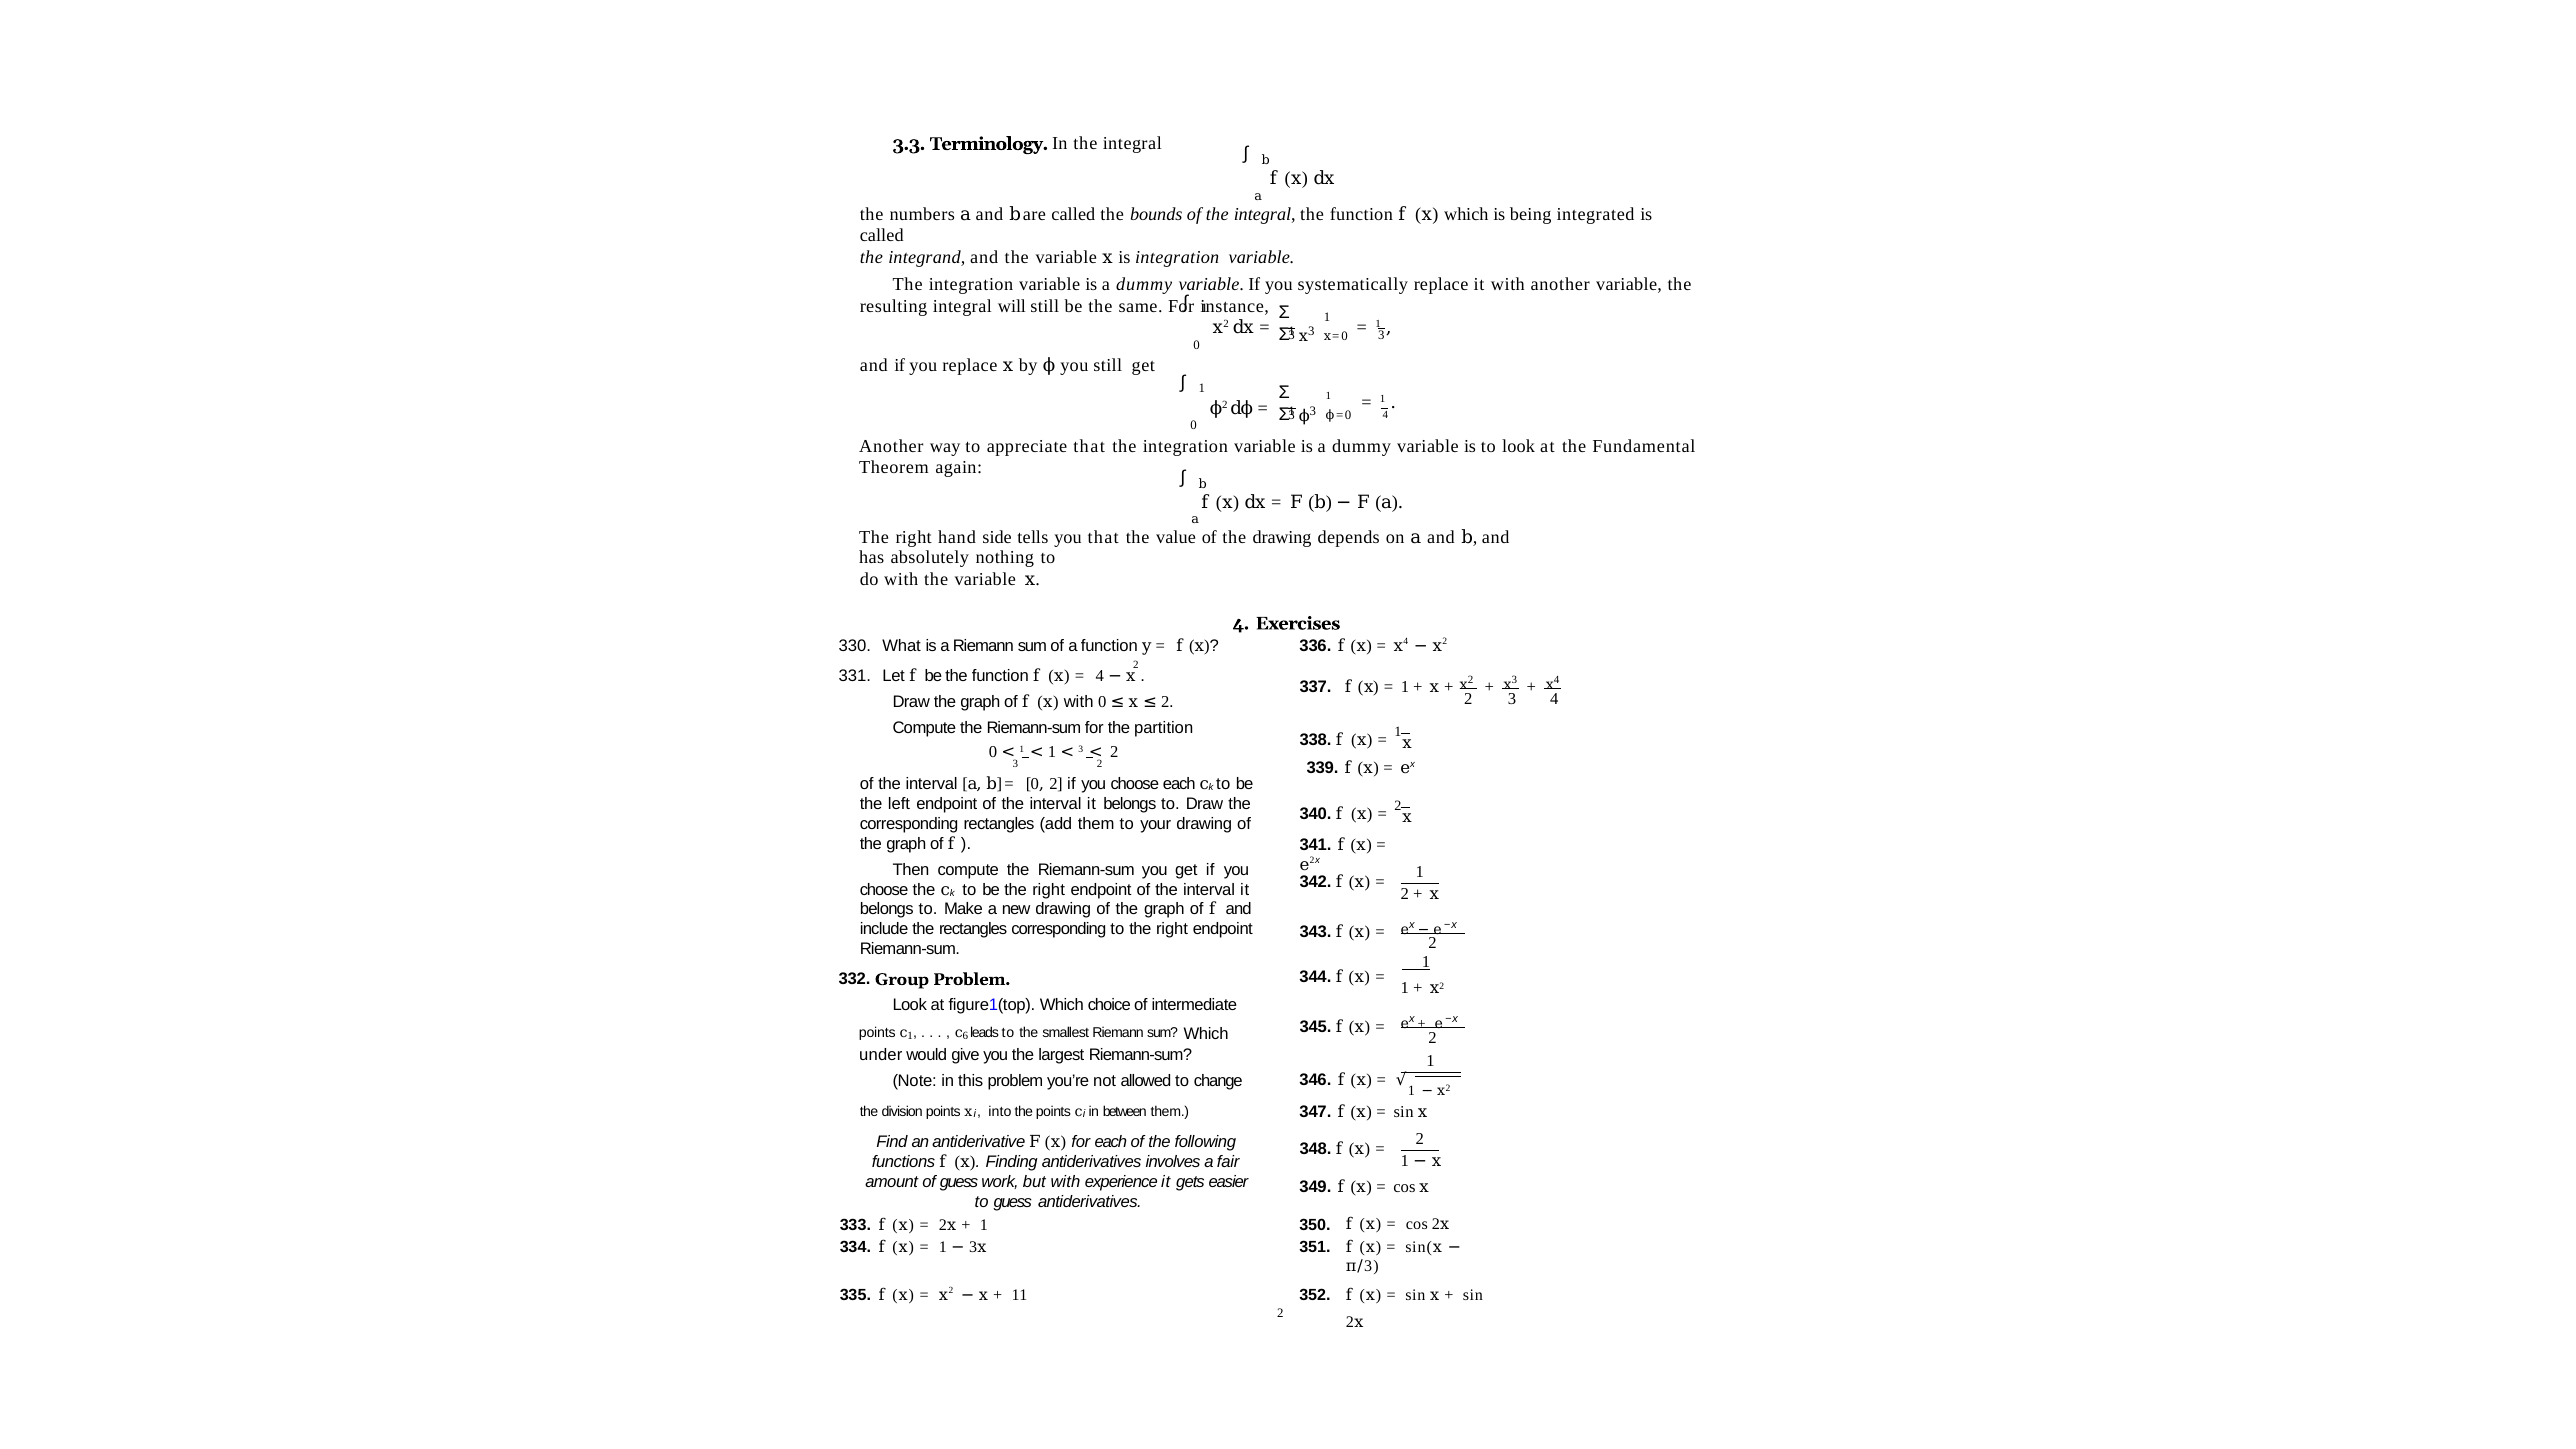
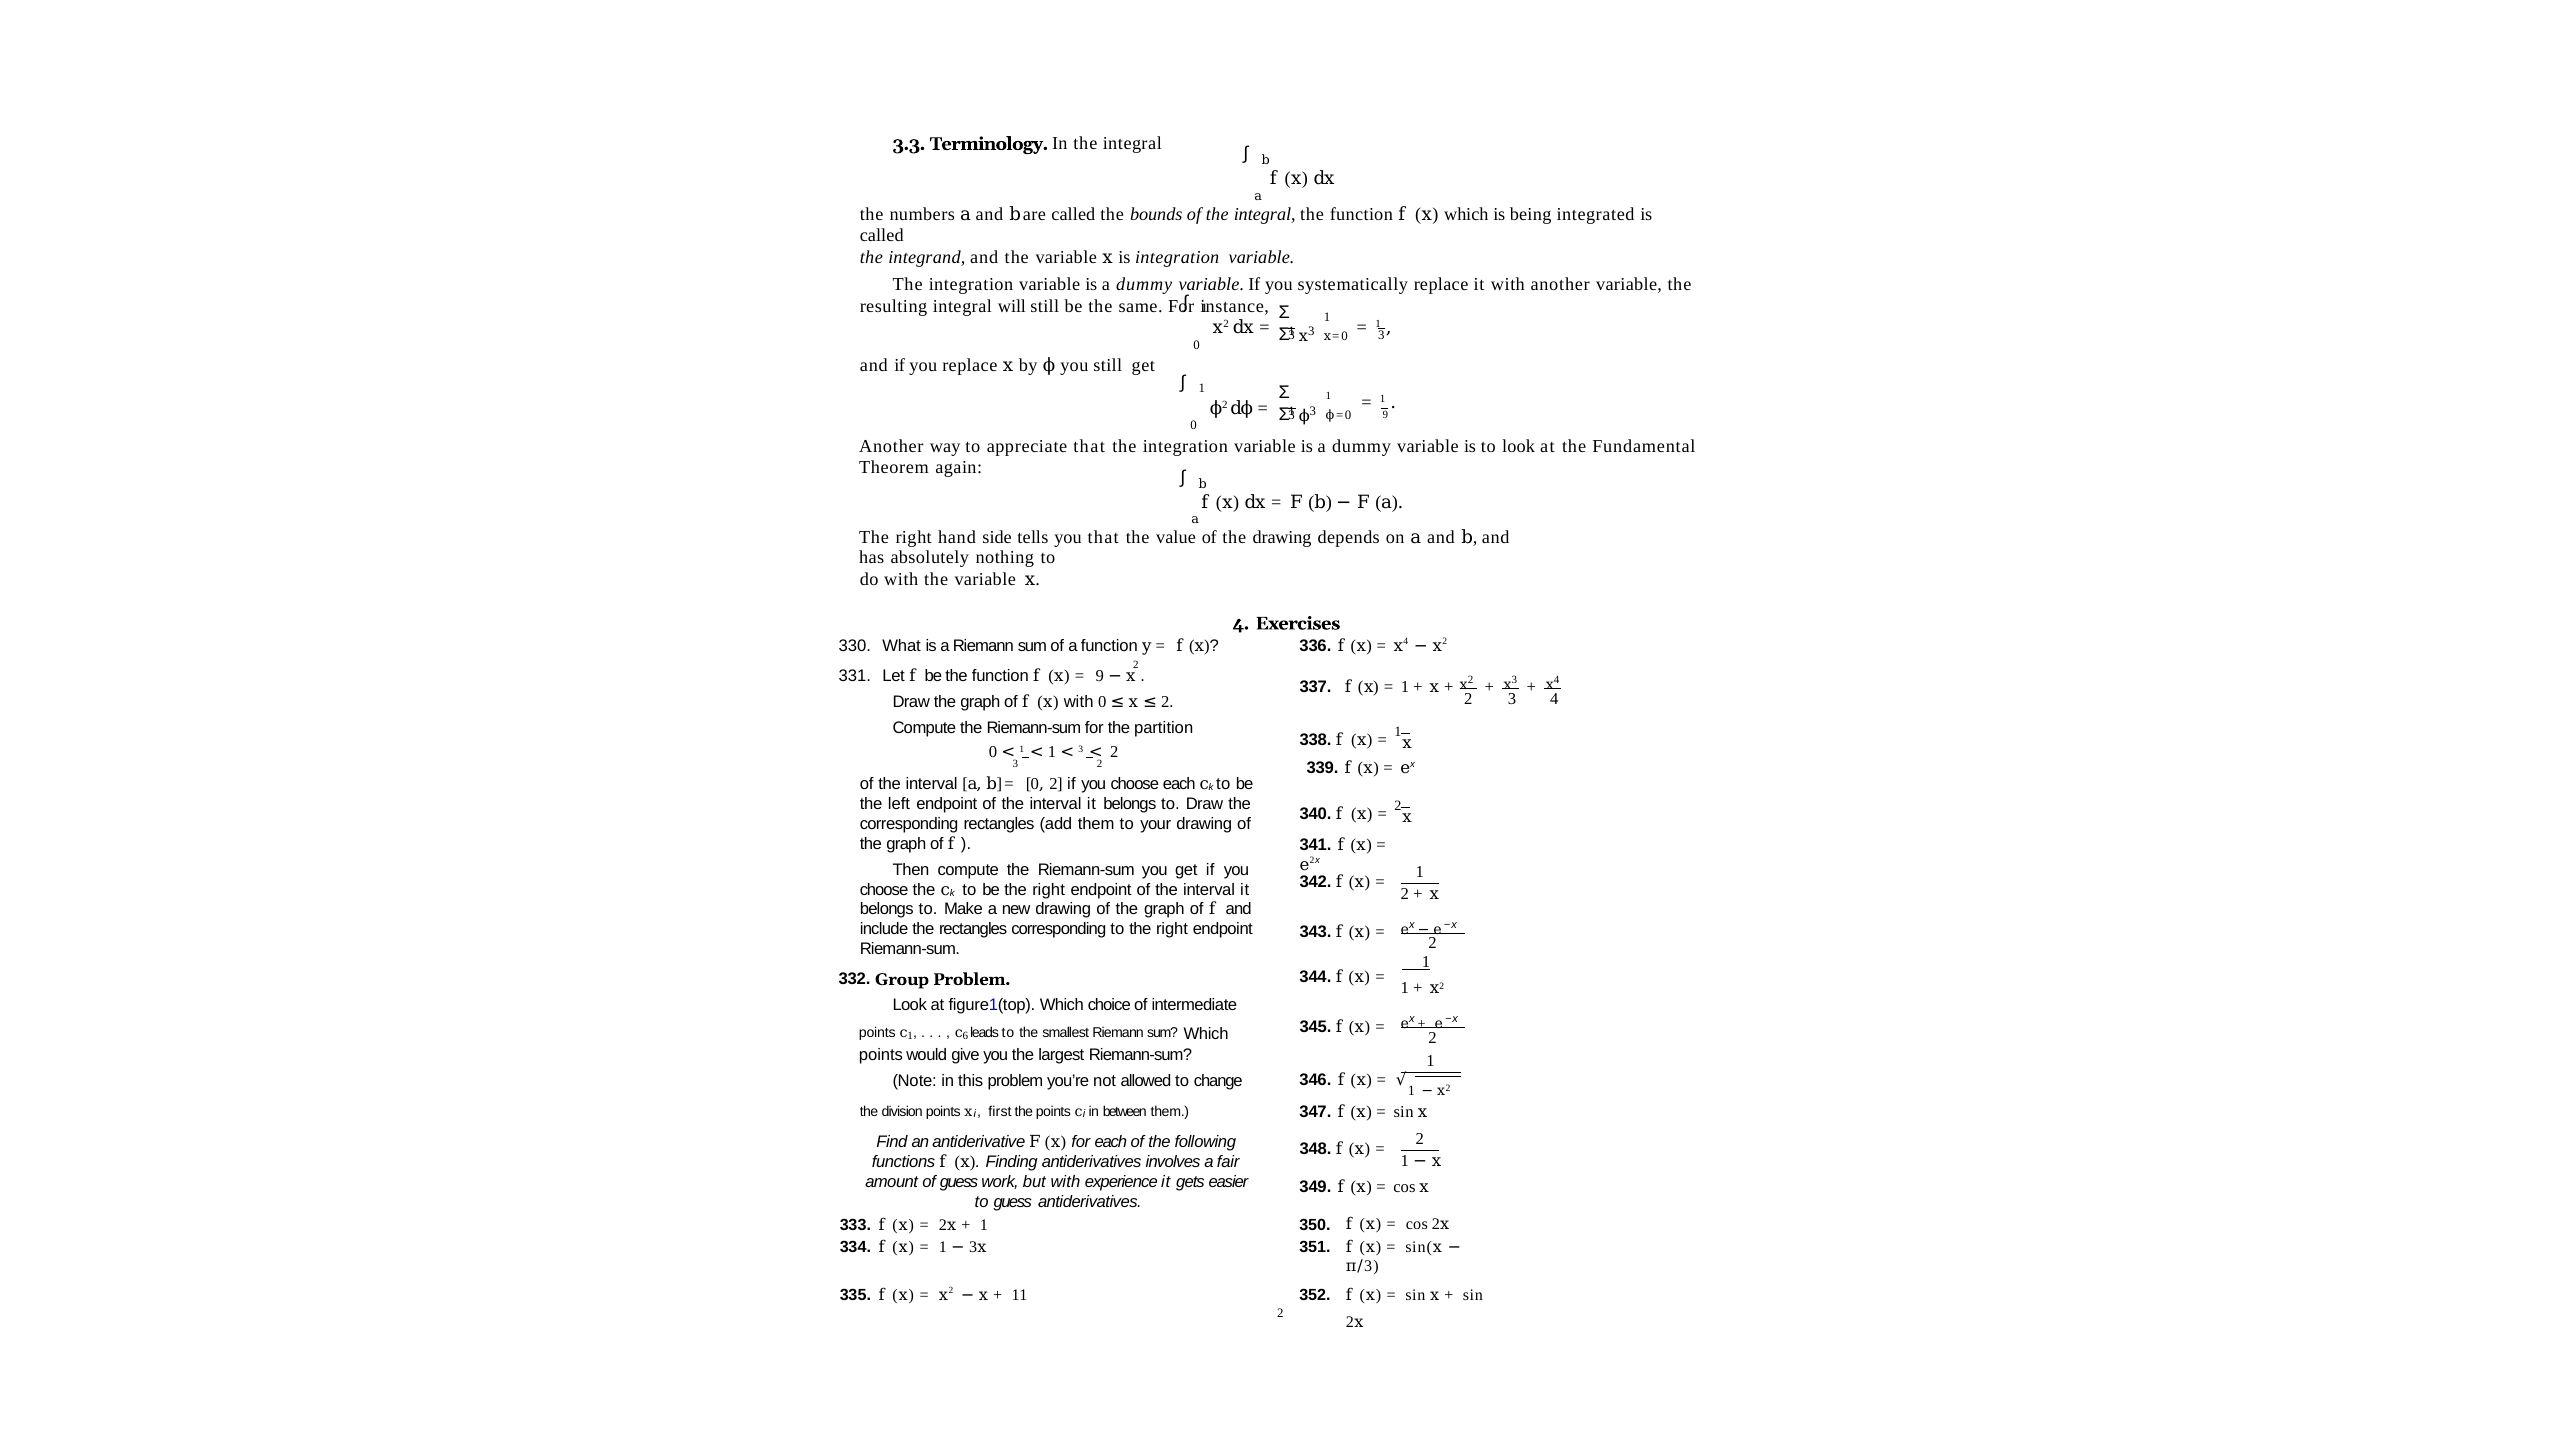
ϕ=0 4: 4 -> 9 (1385, 415)
4: 4 -> 9 (1100, 676)
under: under -> points (881, 1055)
into: into -> first (1000, 1111)
